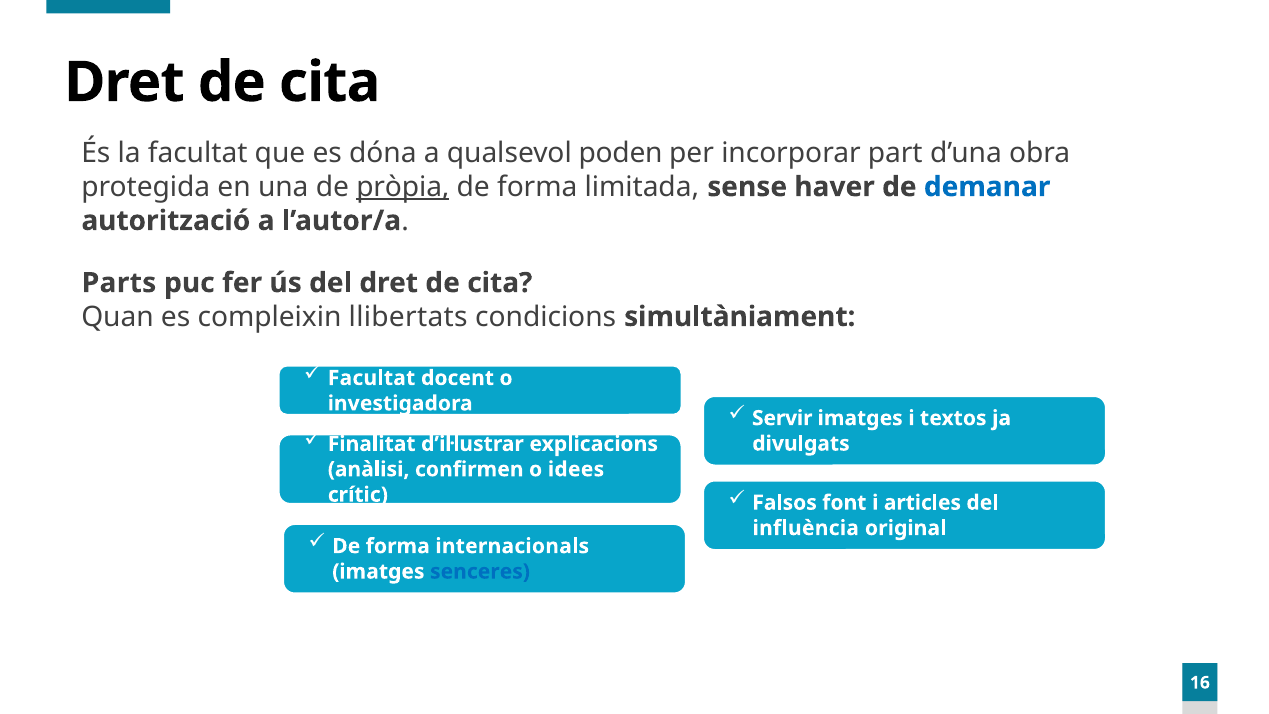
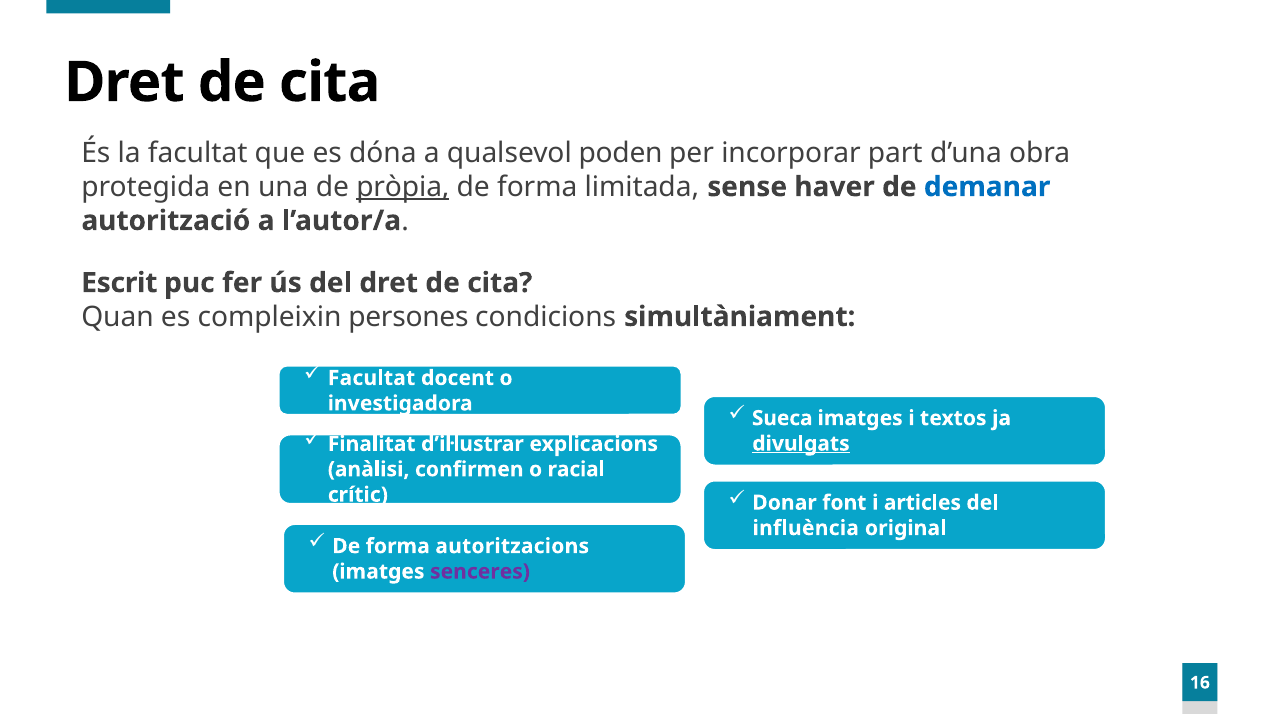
Parts: Parts -> Escrit (119, 283)
llibertats: llibertats -> persones (408, 317)
Servir: Servir -> Sueca (782, 418)
divulgats underline: none -> present (801, 444)
idees: idees -> racial (576, 469)
Falsos: Falsos -> Donar (785, 503)
internacionals: internacionals -> autoritzacions (512, 546)
senceres colour: blue -> purple (480, 571)
